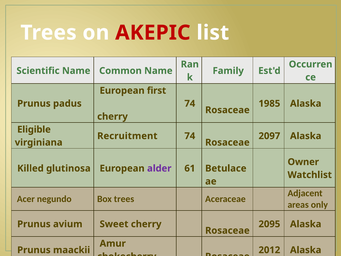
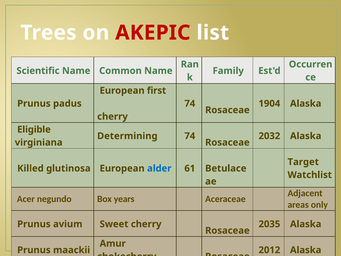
1985: 1985 -> 1904 (269, 103)
Recruitment: Recruitment -> Determining (127, 136)
2097: 2097 -> 2032 (269, 136)
Owner: Owner -> Target (303, 162)
alder colour: purple -> blue (159, 168)
Box trees: trees -> years (124, 199)
2095: 2095 -> 2035 (269, 224)
